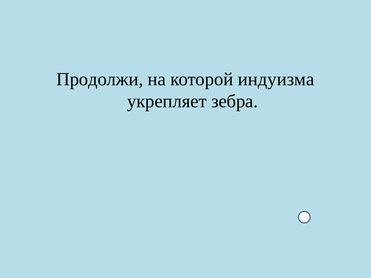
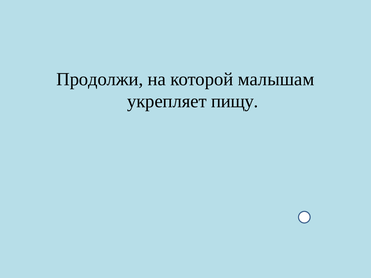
индуизма: индуизма -> малышам (276, 79)
зебра: зебра -> пищу (235, 101)
